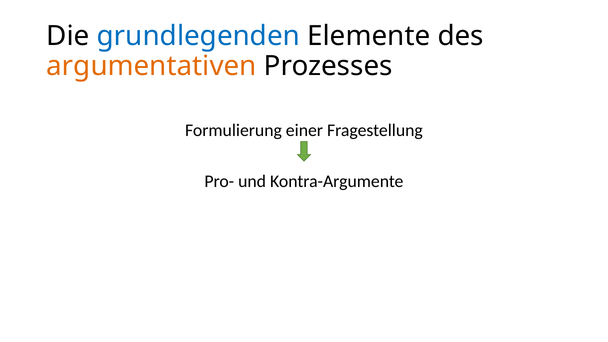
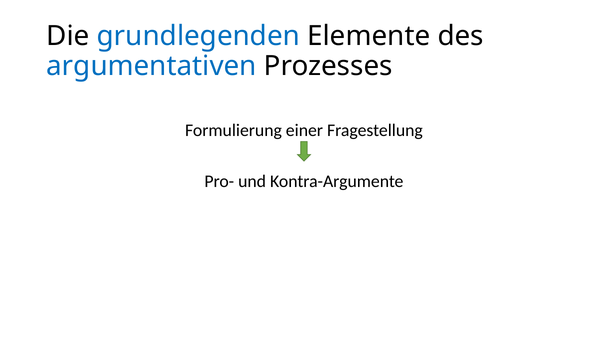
argumentativen colour: orange -> blue (151, 66)
